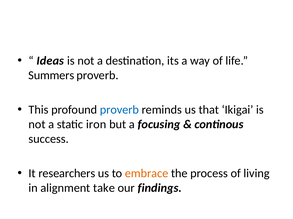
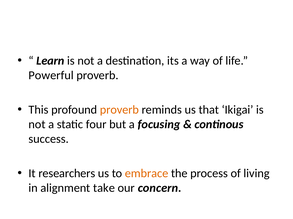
Ideas: Ideas -> Learn (50, 61)
Summers: Summers -> Powerful (51, 76)
proverb colour: blue -> orange (119, 110)
iron: iron -> four (96, 125)
findings: findings -> concern (160, 189)
